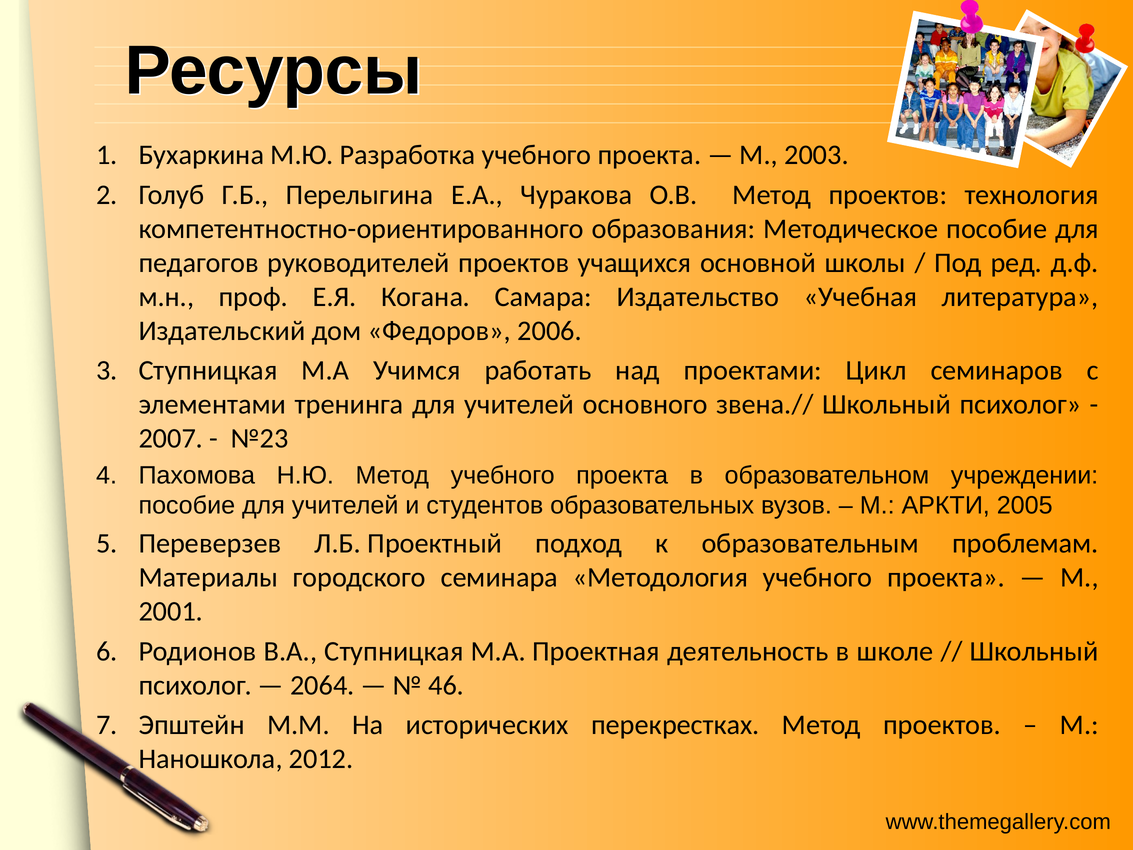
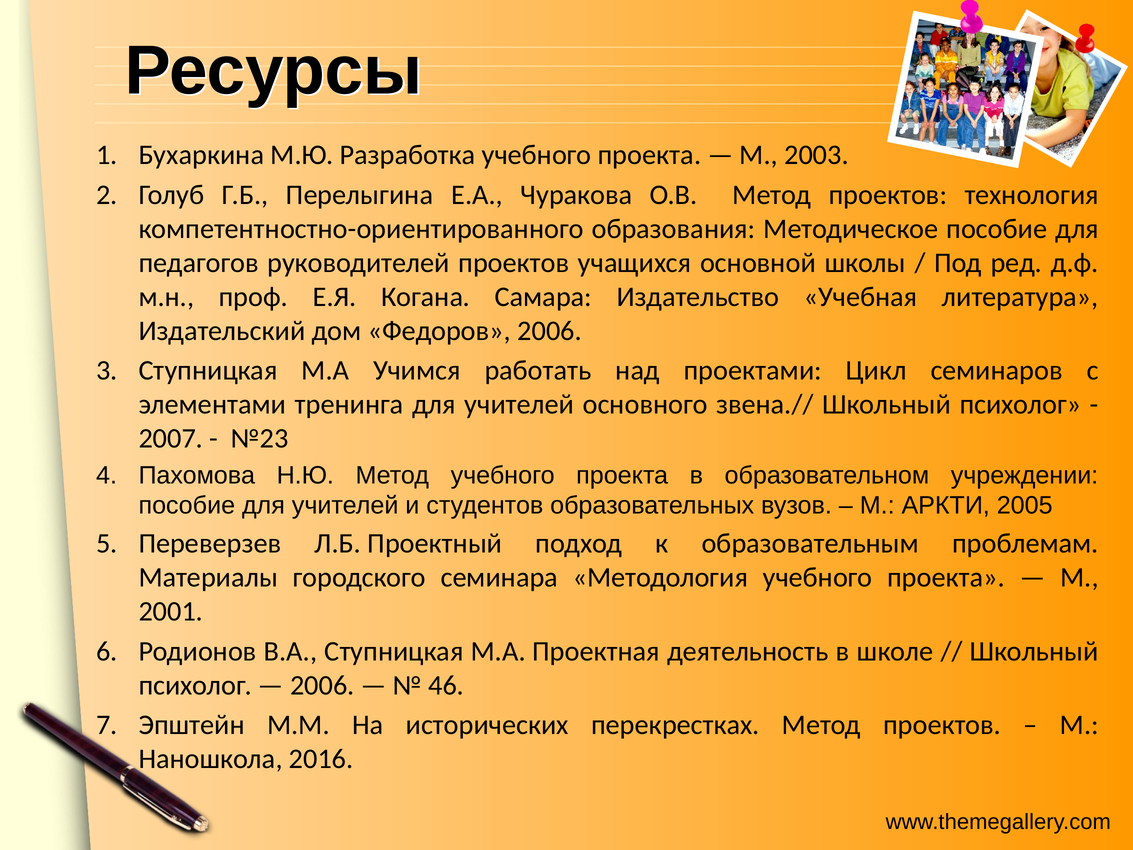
2064: 2064 -> 2006 (322, 685)
2012: 2012 -> 2016 (321, 759)
